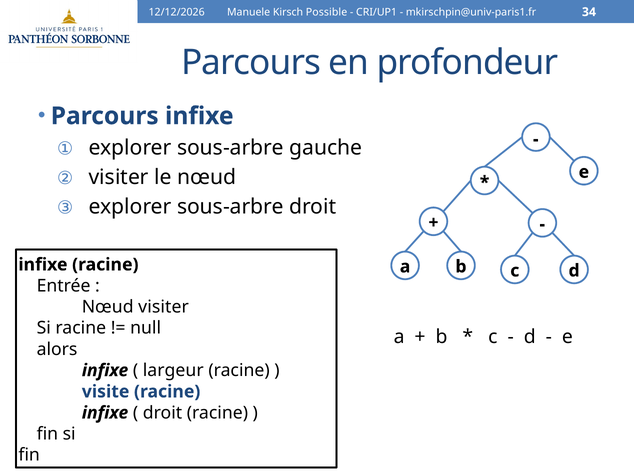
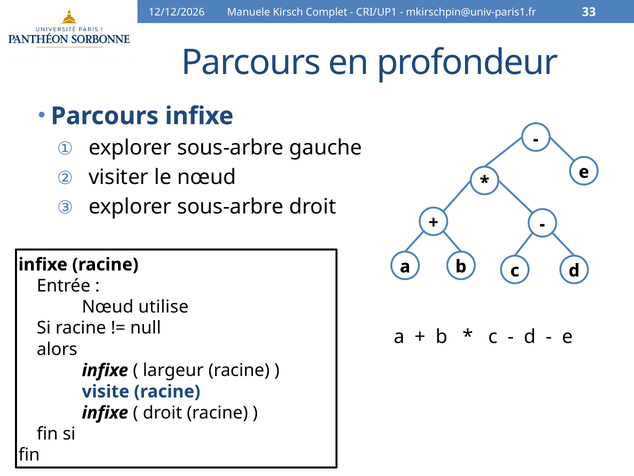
Possible: Possible -> Complet (327, 12)
34: 34 -> 33 (589, 12)
Nœud visiter: visiter -> utilise (163, 307)
